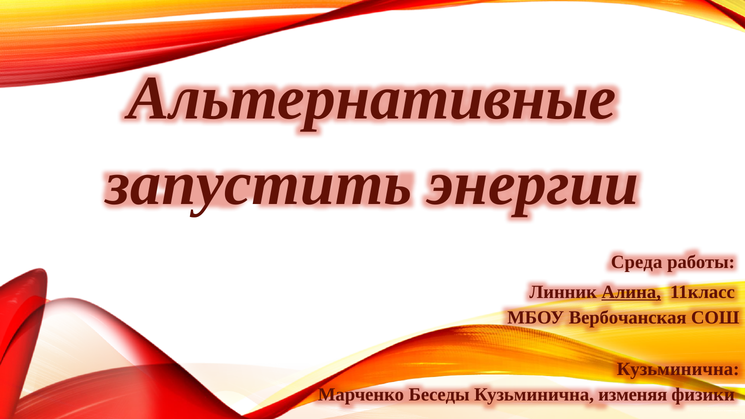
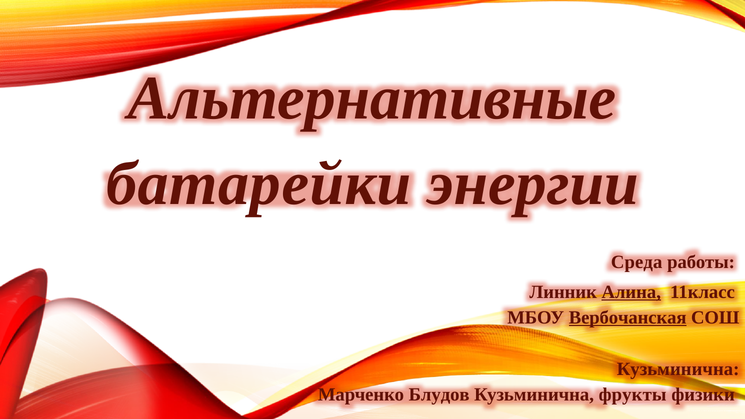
запустить: запустить -> батарейки (259, 184)
Вербочанская underline: none -> present (628, 318)
Беседы: Беседы -> Блудов (439, 395)
изменяя: изменяя -> фрукты (633, 395)
